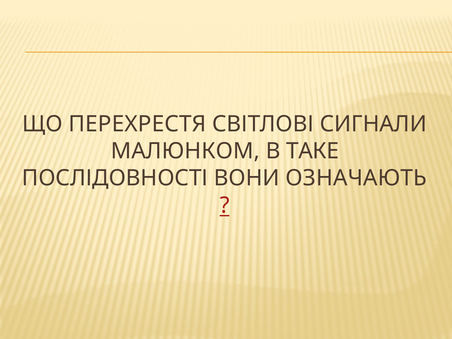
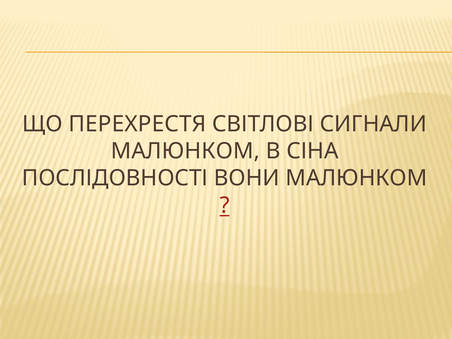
ТАКЕ: ТАКЕ -> СІНА (312, 151)
ВОНИ ОЗНАЧАЮТЬ: ОЗНАЧАЮТЬ -> МАЛЮНКОМ (356, 178)
